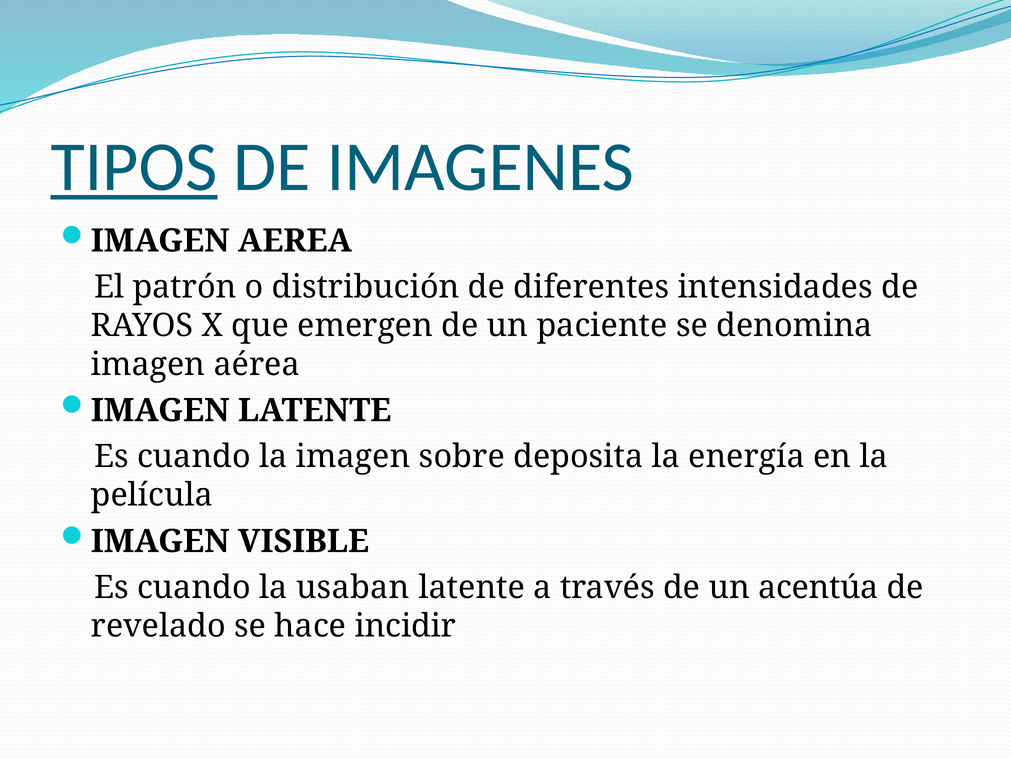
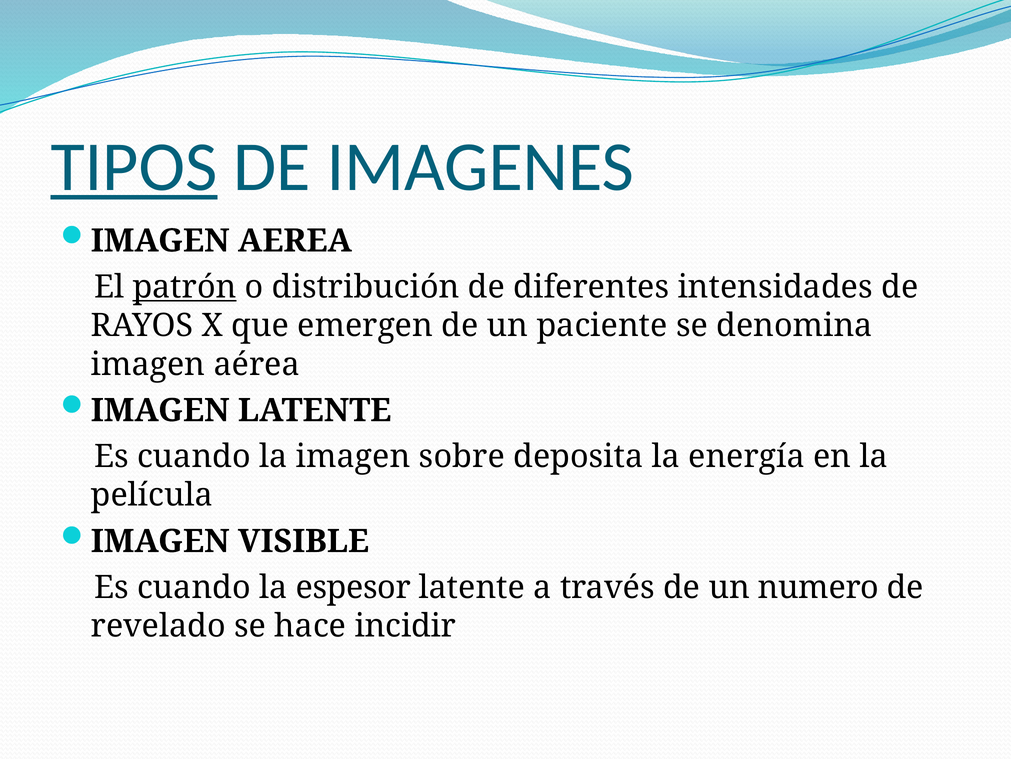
patrón underline: none -> present (185, 287)
usaban: usaban -> espesor (353, 587)
acentúa: acentúa -> numero (818, 587)
